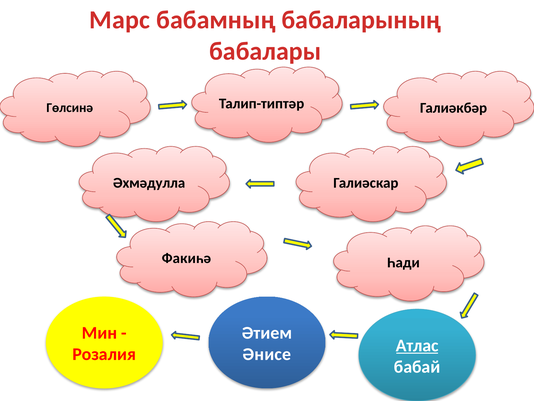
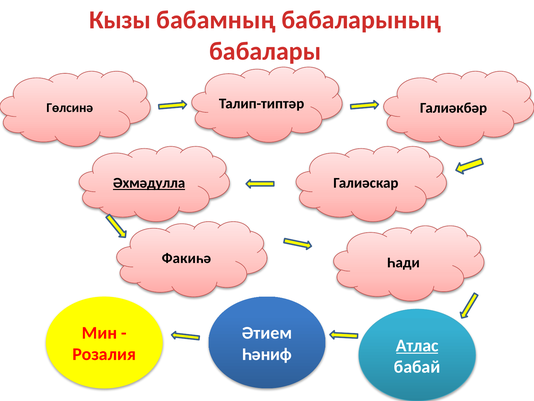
Марс: Марс -> Кызы (120, 20)
Әхмәдулла underline: none -> present (149, 183)
Әнисе: Әнисе -> Һәниф (267, 354)
